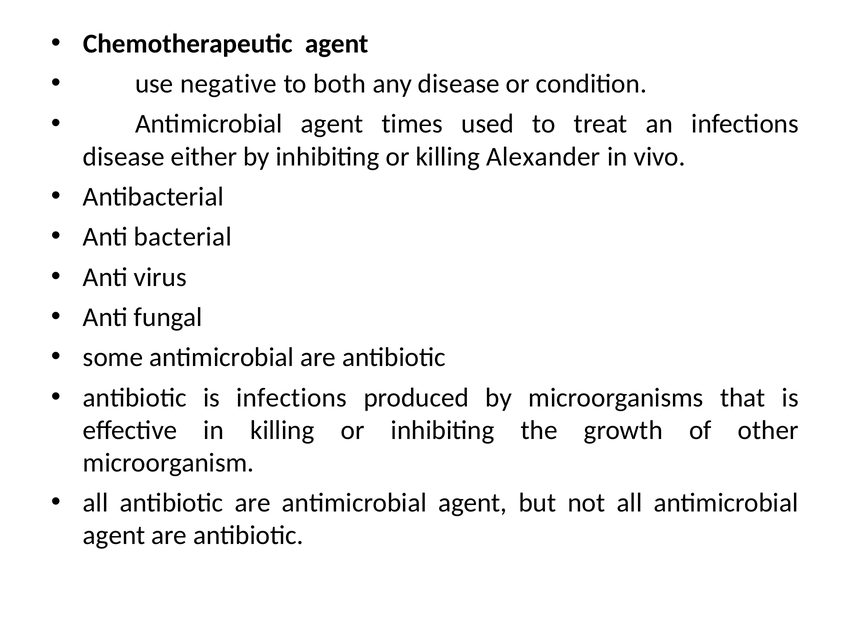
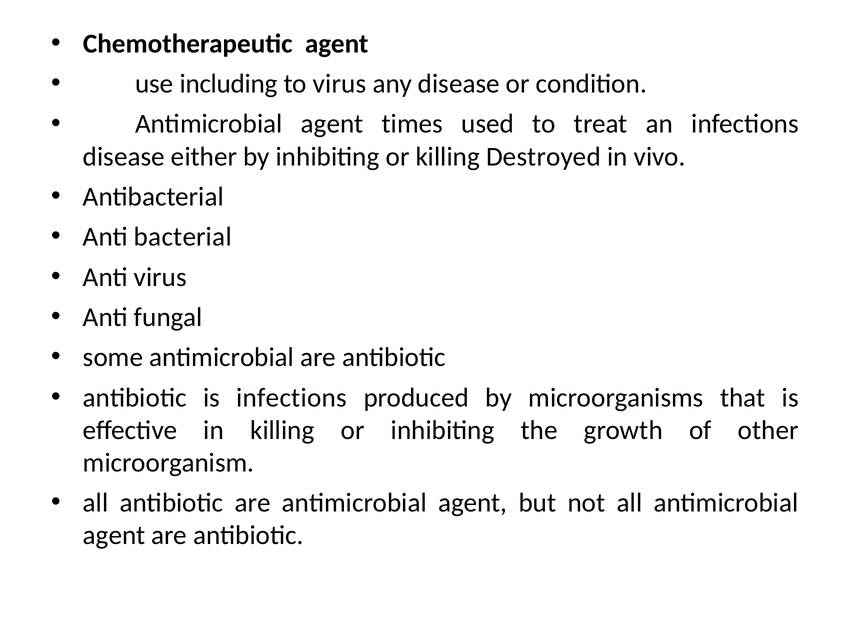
negative: negative -> including (229, 84)
to both: both -> virus (340, 84)
Alexander: Alexander -> Destroyed (543, 157)
